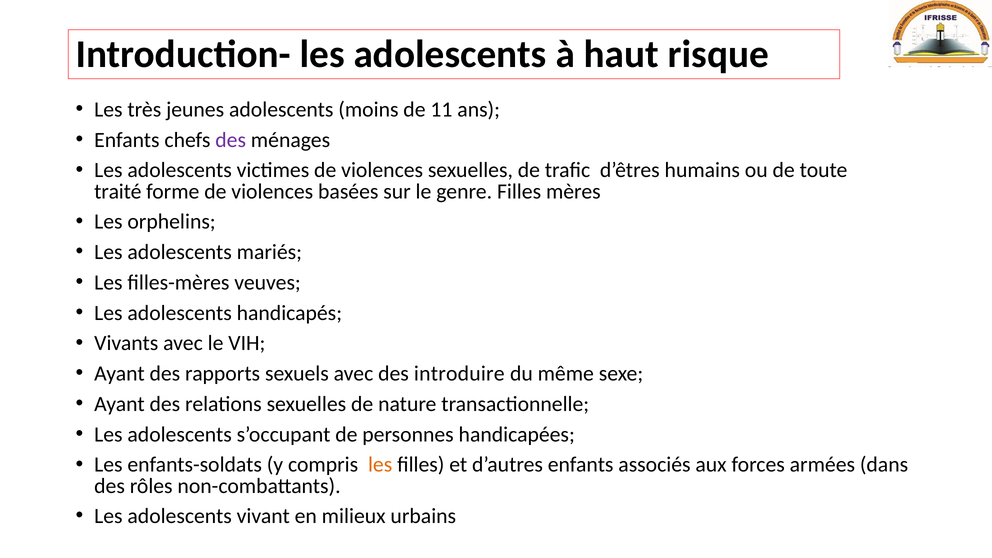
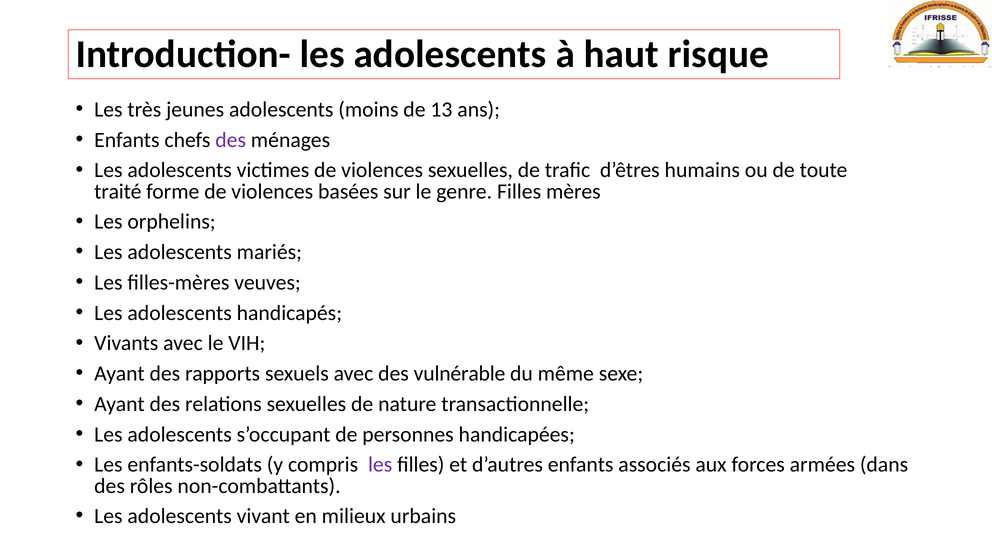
11: 11 -> 13 (441, 110)
introduire: introduire -> vulnérable (460, 374)
les colour: orange -> purple (380, 465)
